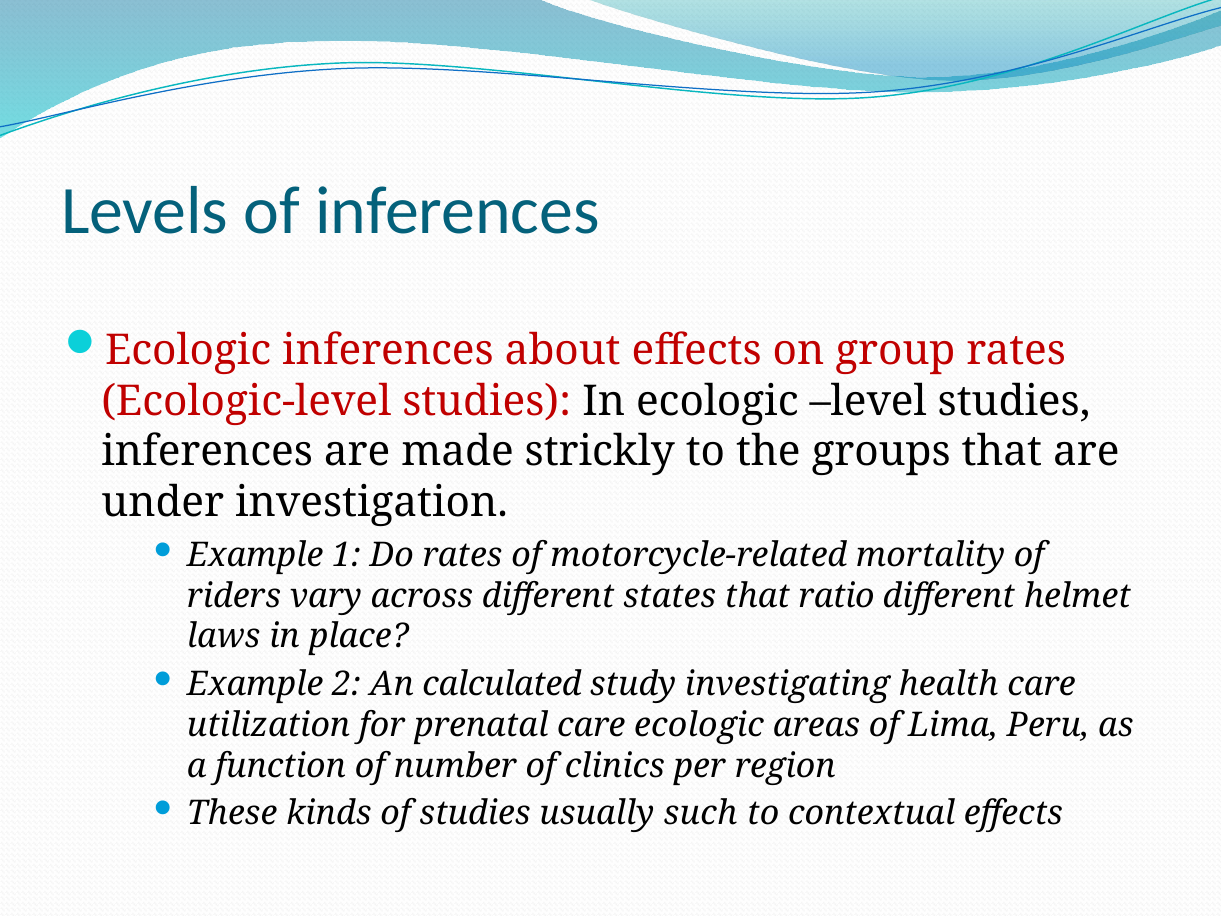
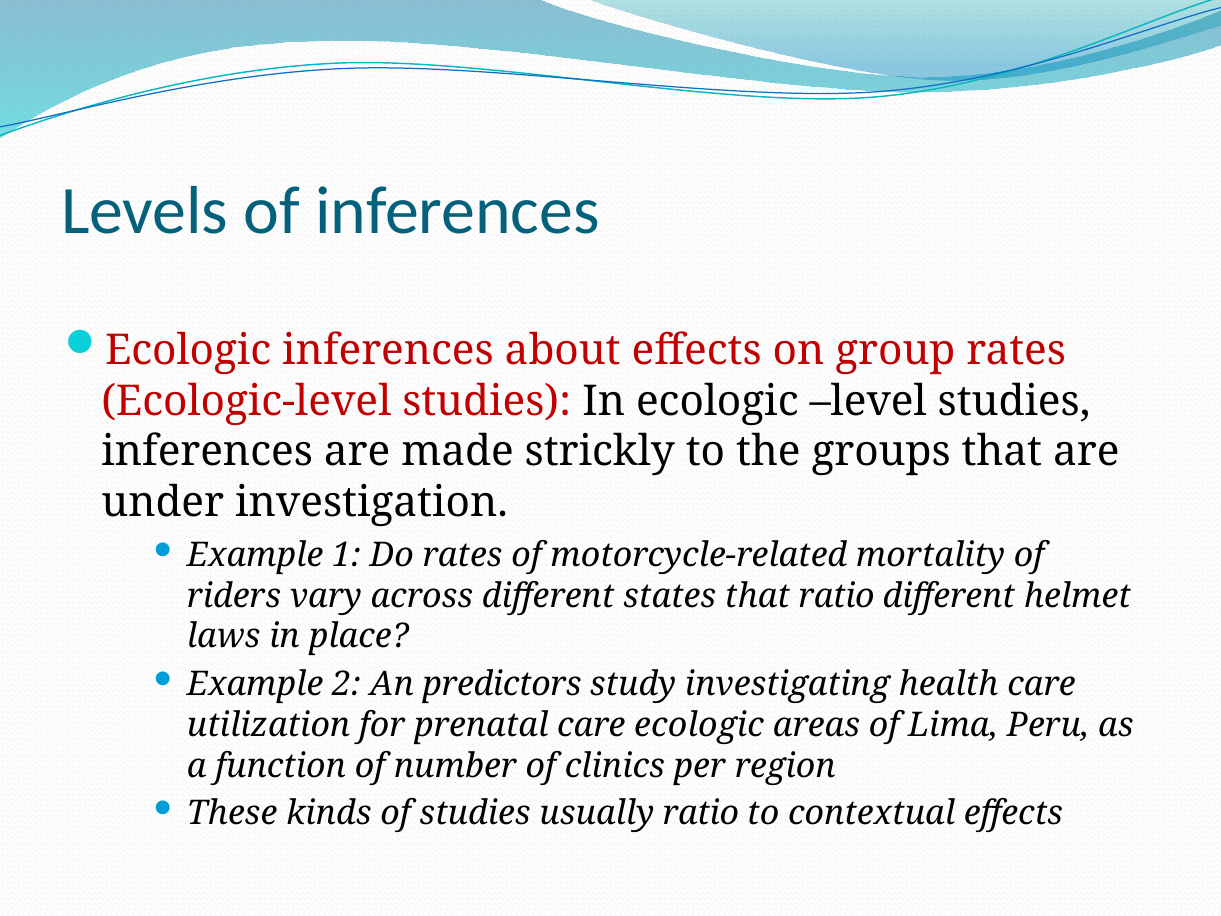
calculated: calculated -> predictors (502, 684)
usually such: such -> ratio (701, 813)
